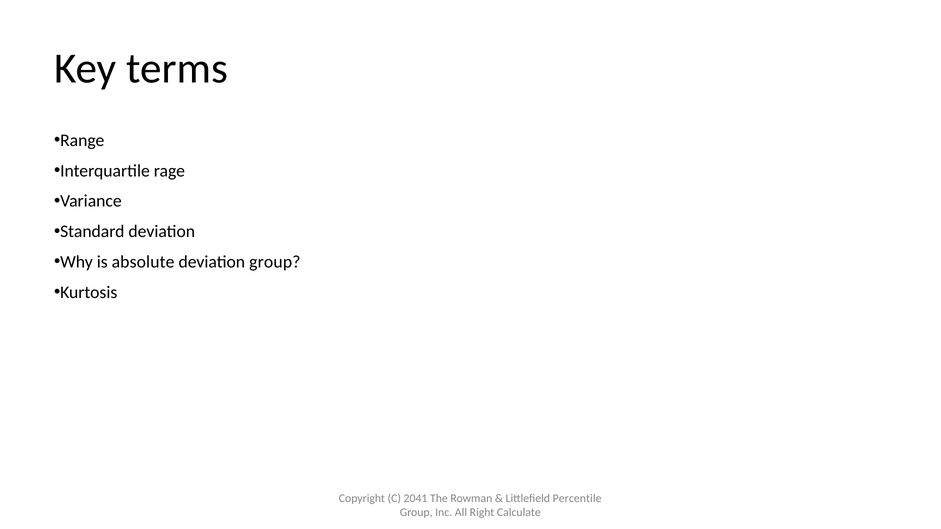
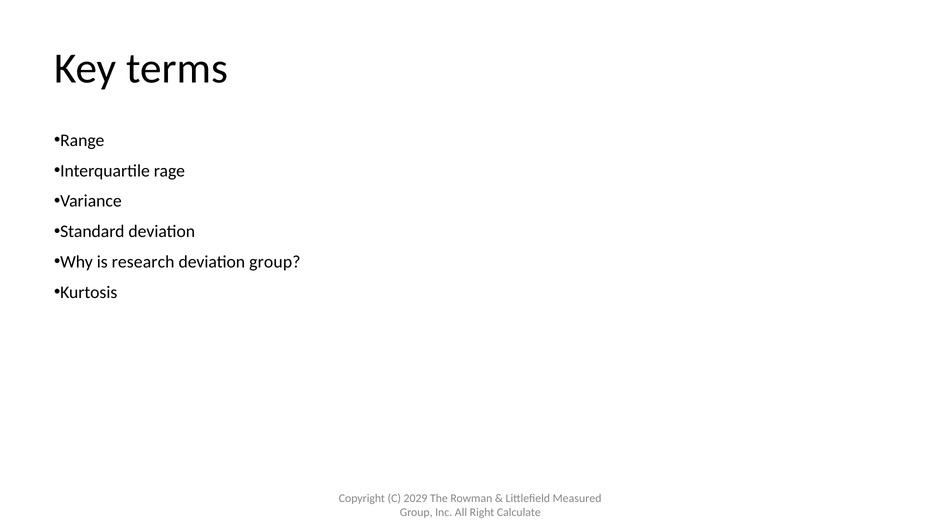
absolute: absolute -> research (143, 262)
2041: 2041 -> 2029 (416, 498)
Percentile: Percentile -> Measured (577, 498)
